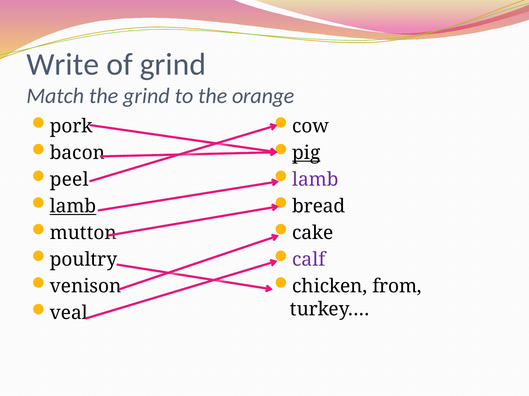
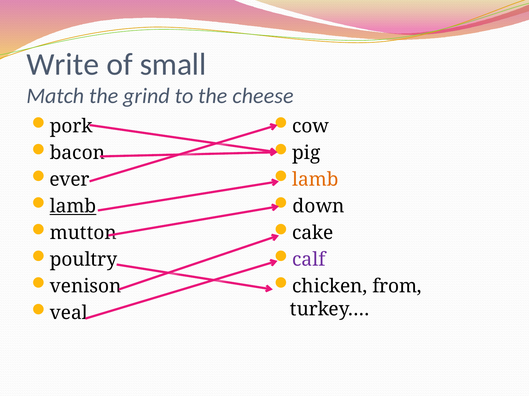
of grind: grind -> small (173, 64)
orange: orange -> cheese (263, 96)
pig underline: present -> none (306, 153)
peel: peel -> ever (69, 180)
lamb colour: purple -> orange (315, 180)
bread: bread -> down (319, 207)
